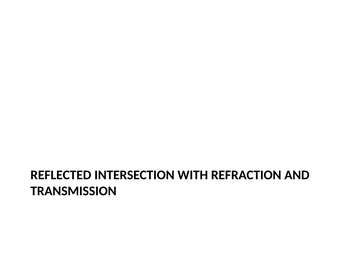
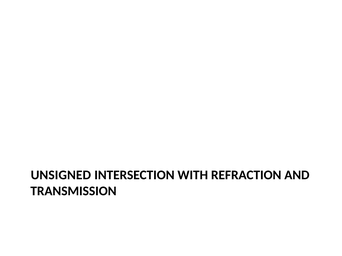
REFLECTED: REFLECTED -> UNSIGNED (61, 175)
